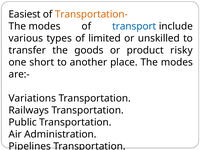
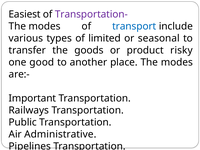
Transportation- colour: orange -> purple (91, 14)
unskilled: unskilled -> seasonal (159, 38)
short: short -> good (42, 62)
Variations: Variations -> Important (32, 98)
Administration: Administration -> Administrative (60, 134)
